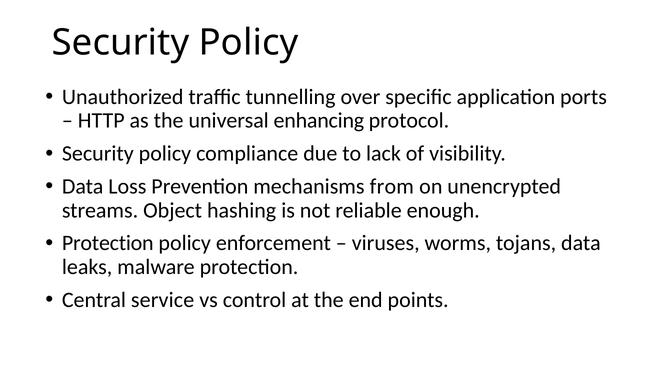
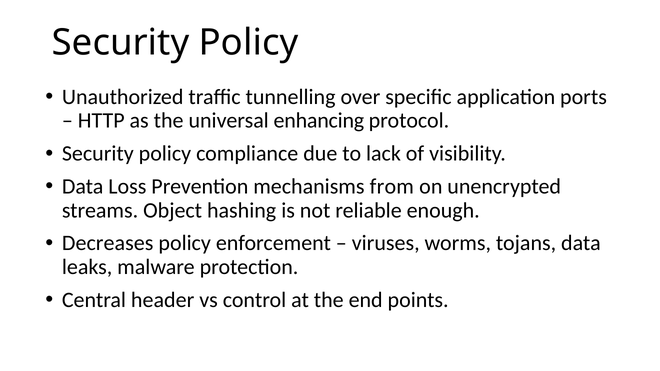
Protection: Protection -> Decreases (108, 243)
service: service -> header (163, 300)
